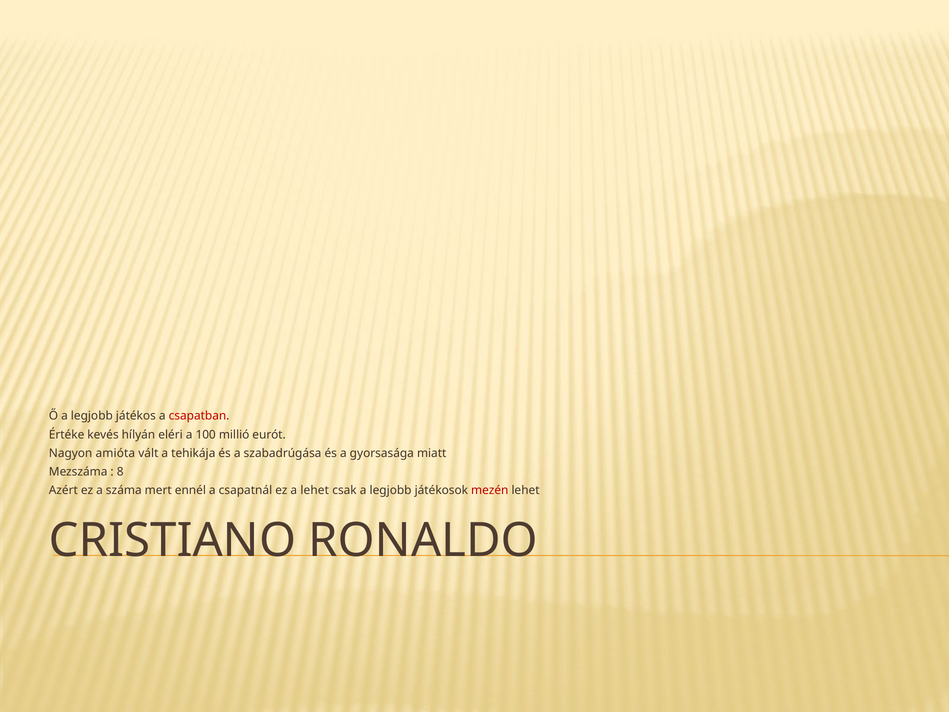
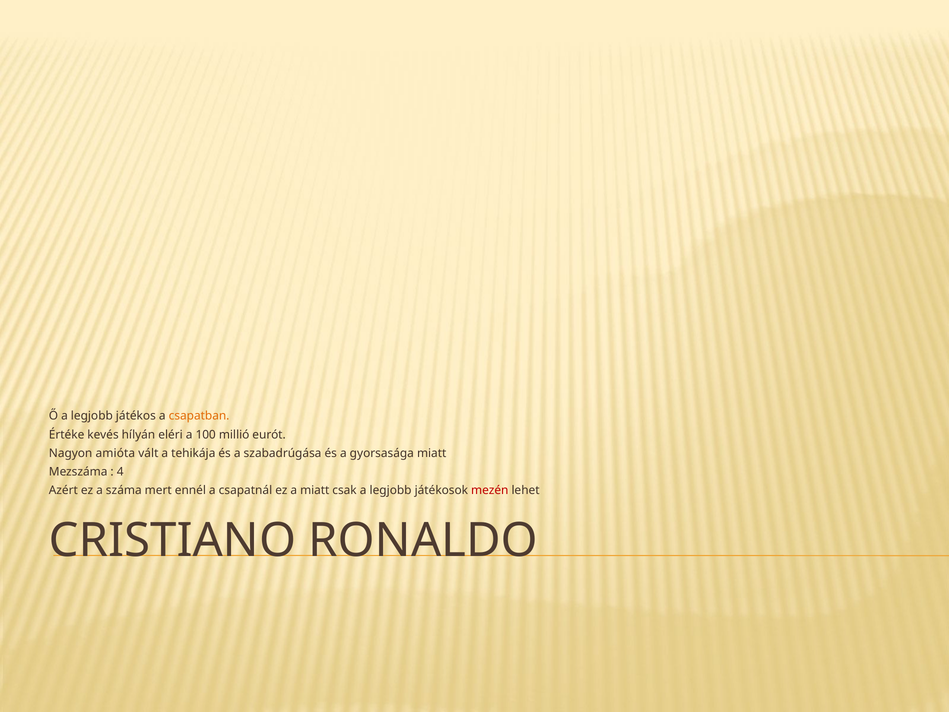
csapatban colour: red -> orange (199, 416)
8: 8 -> 4 (120, 472)
a lehet: lehet -> miatt (315, 490)
